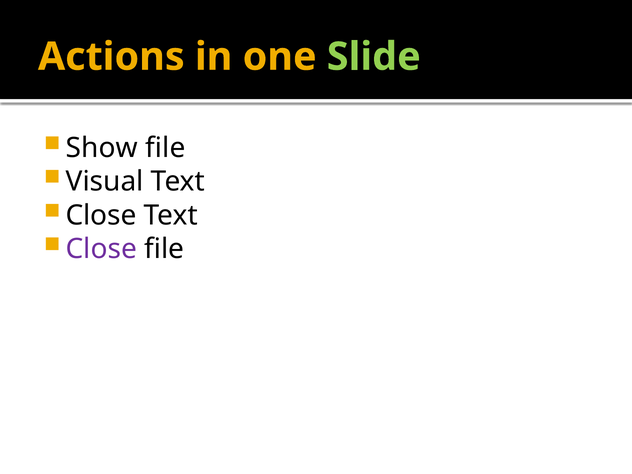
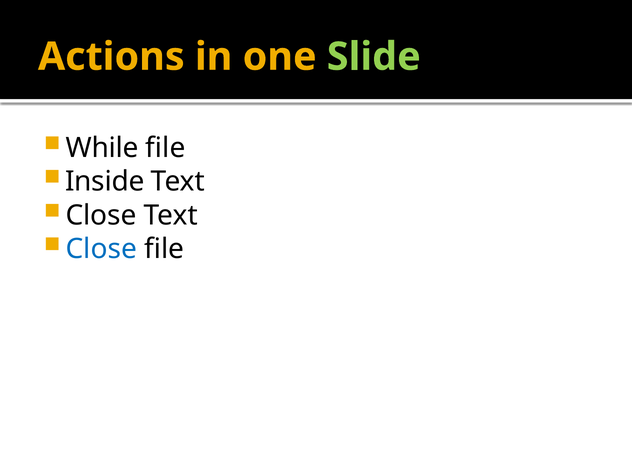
Show: Show -> While (102, 148)
Visual: Visual -> Inside (105, 182)
Close colour: purple -> blue (101, 249)
